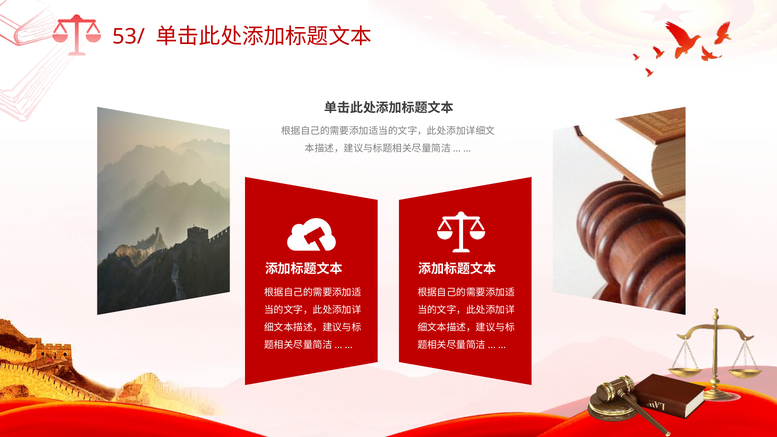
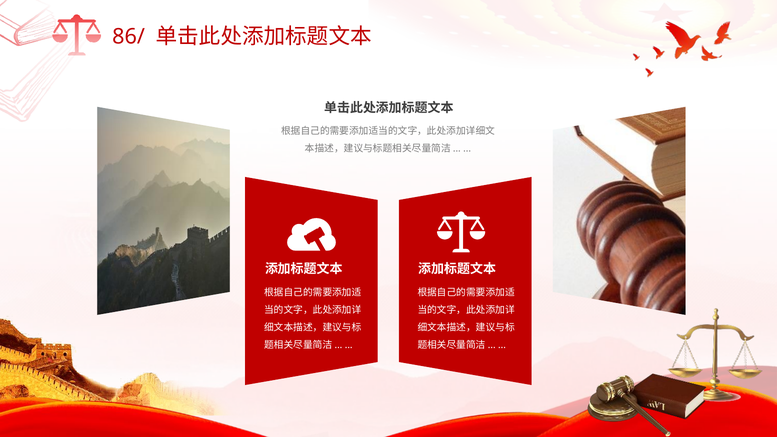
53/: 53/ -> 86/ (129, 37)
